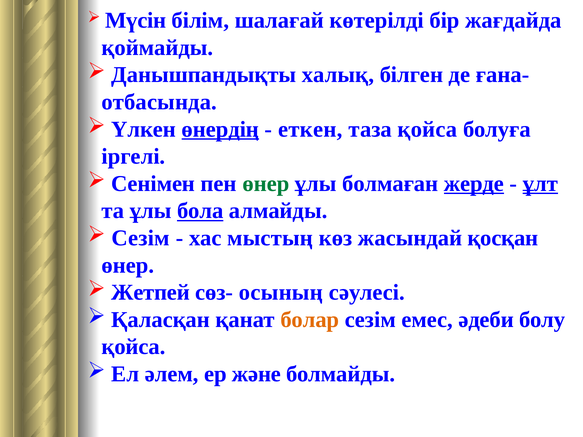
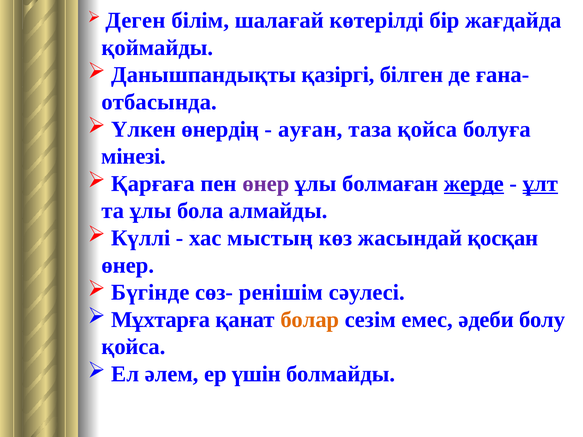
Мүсін: Мүсін -> Деген (136, 20)
халық: халық -> қазіргі (338, 75)
өнердің underline: present -> none (220, 129)
еткен: еткен -> ауған (310, 129)
iргелi: iргелi -> мiнезi (134, 156)
Сенімен: Сенімен -> Қарғаға (153, 184)
өнер colour: green -> purple (266, 184)
бола underline: present -> none (200, 211)
Сезім: Сезім -> Күллi (141, 238)
Жетпей: Жетпей -> Бүгiнде (150, 293)
осының: осының -> ренiшiм (281, 293)
Қаласқан: Қаласқан -> Мұхтарға (161, 320)
және: және -> үшін (256, 374)
